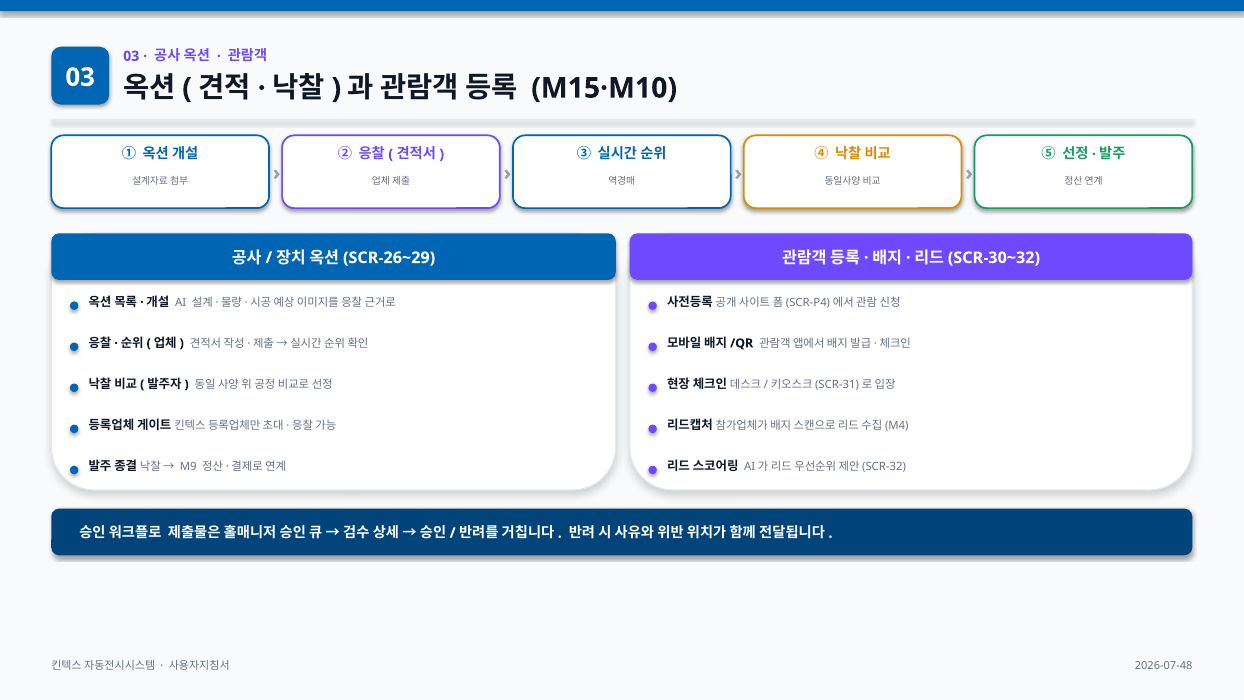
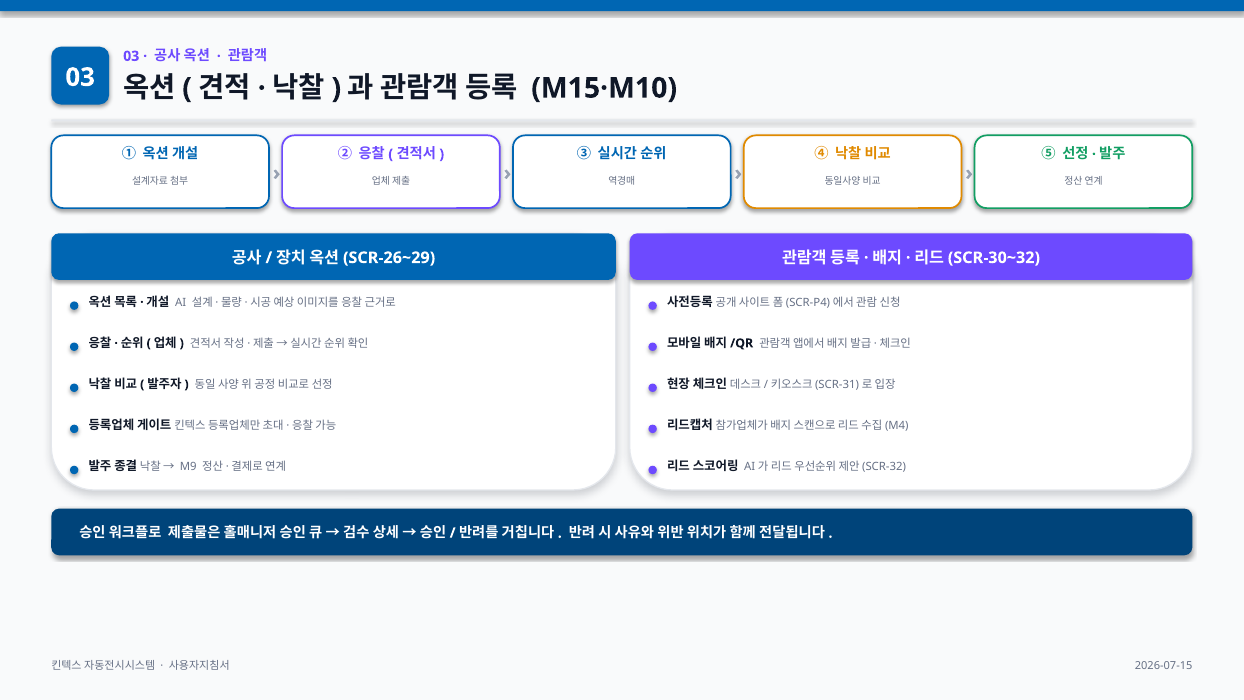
2026-07-48: 2026-07-48 -> 2026-07-15 (1164, 666)
